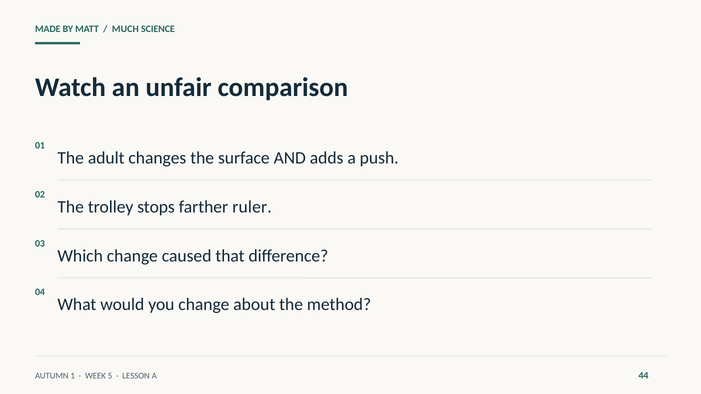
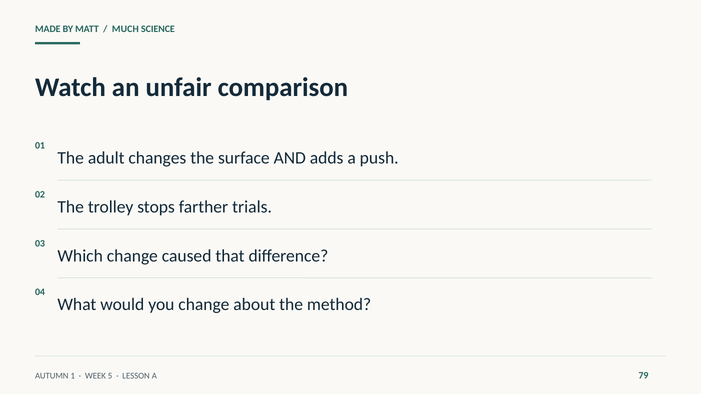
ruler: ruler -> trials (252, 207)
44: 44 -> 79 (644, 376)
